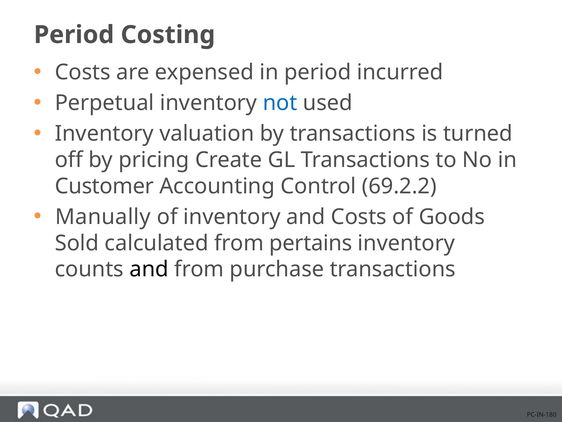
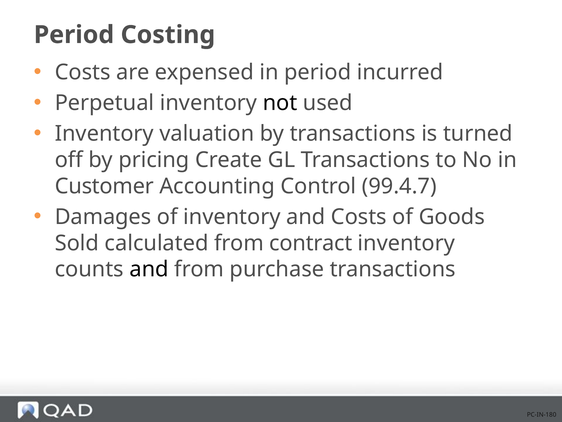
not colour: blue -> black (280, 103)
69.2.2: 69.2.2 -> 99.4.7 (399, 186)
Manually: Manually -> Damages (103, 217)
pertains: pertains -> contract (311, 243)
